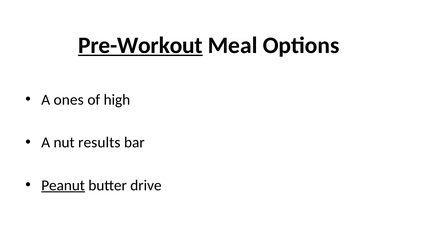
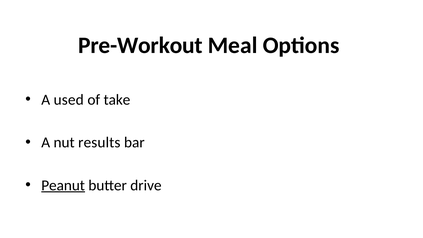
Pre-Workout underline: present -> none (140, 45)
ones: ones -> used (69, 100)
high: high -> take (117, 100)
